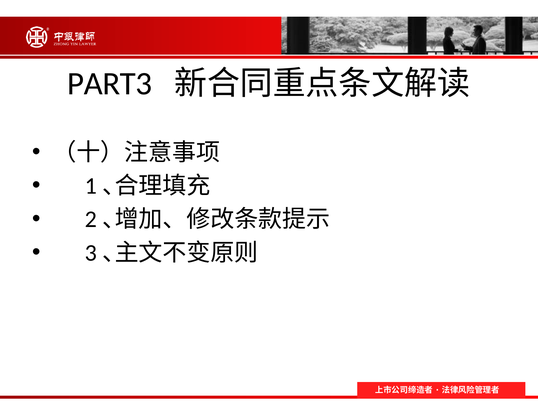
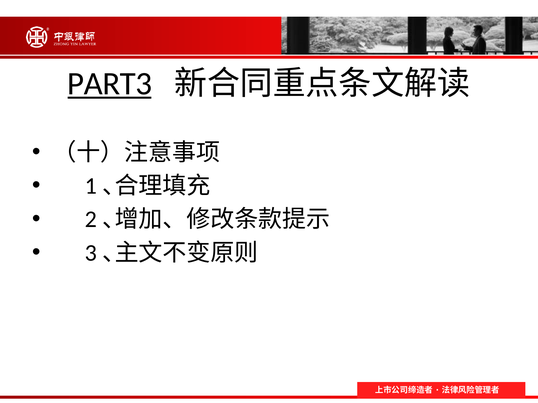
PART3 underline: none -> present (110, 84)
